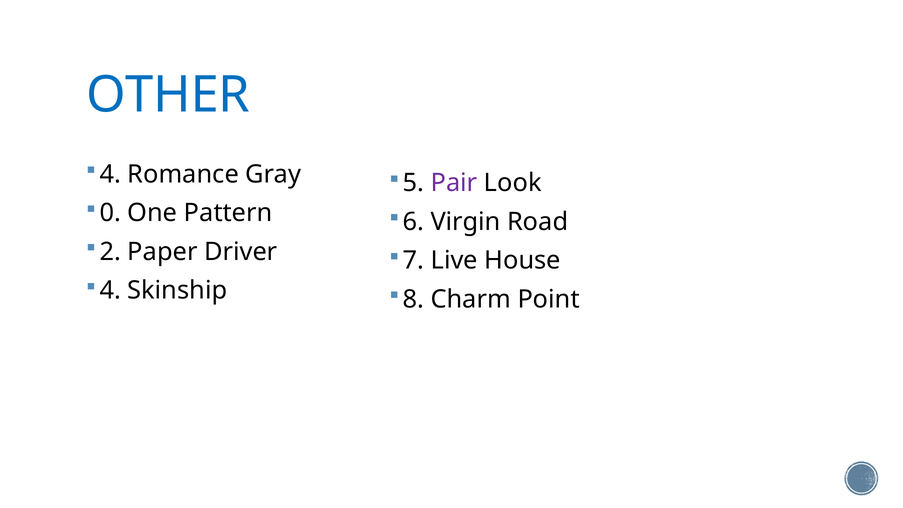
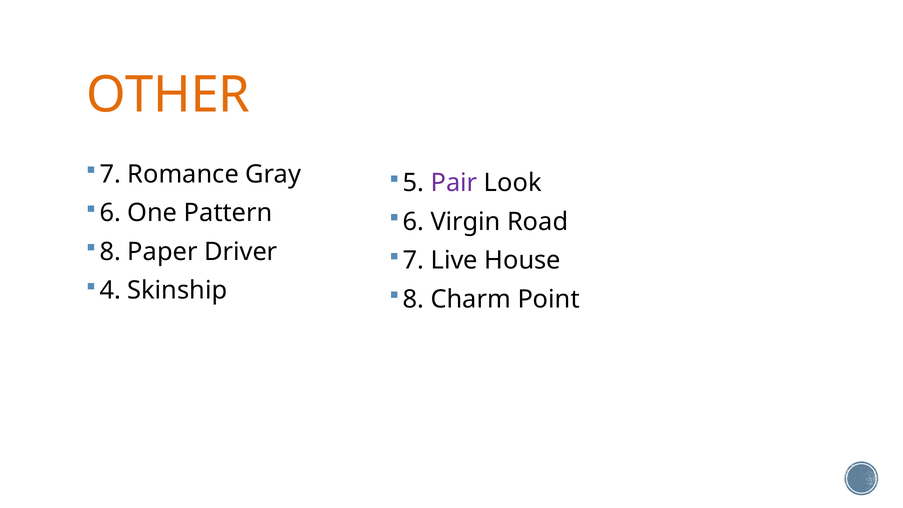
OTHER colour: blue -> orange (168, 95)
4: 4 -> 7 (110, 174)
0: 0 -> 6 (110, 213)
2: 2 -> 8 (110, 252)
